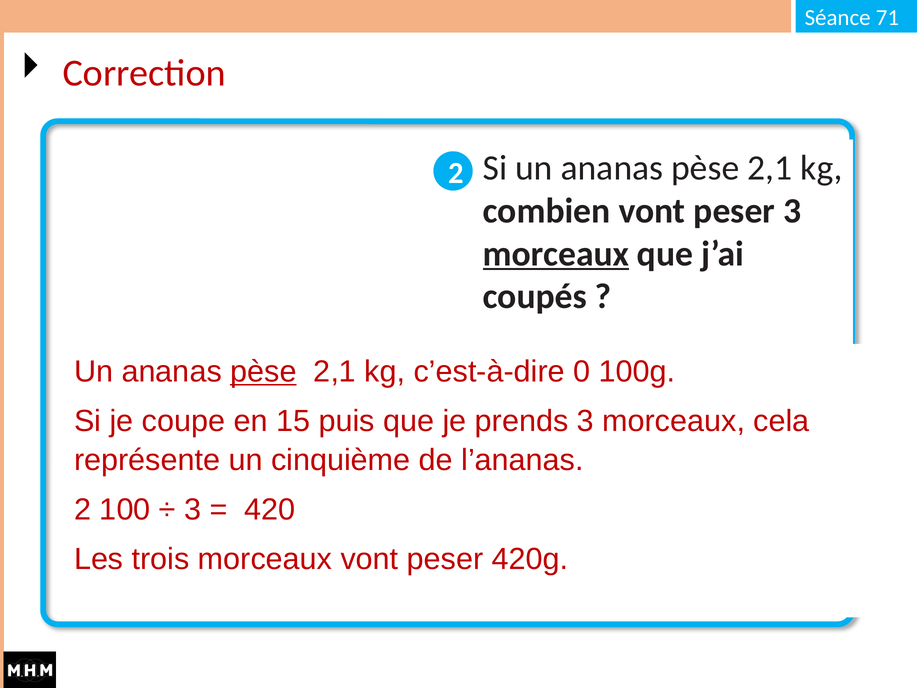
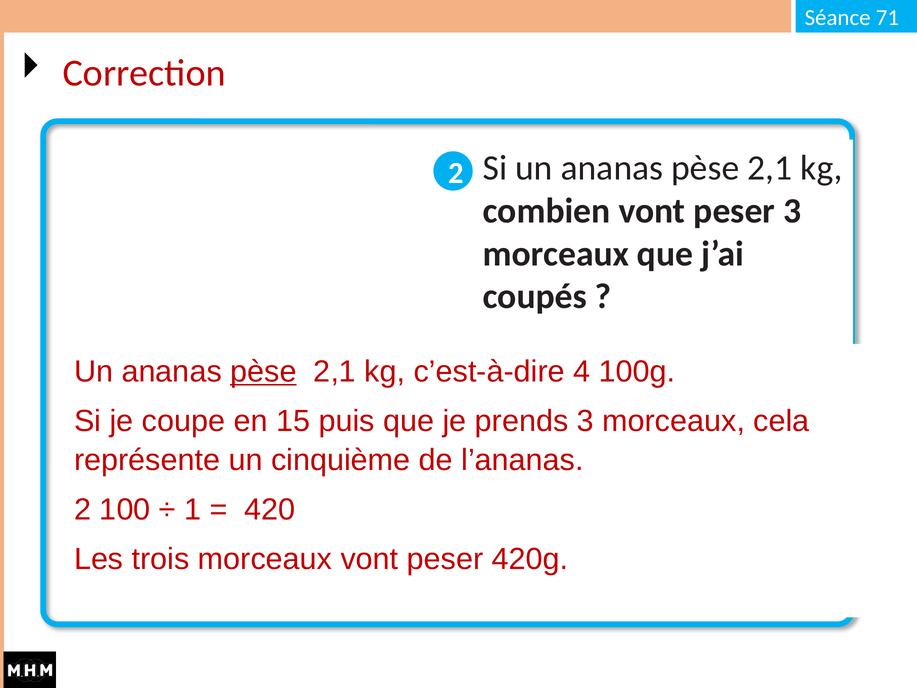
morceaux underline: present -> none (556, 254)
0: 0 -> 4 (582, 371)
3: 3 -> 1 (193, 510)
